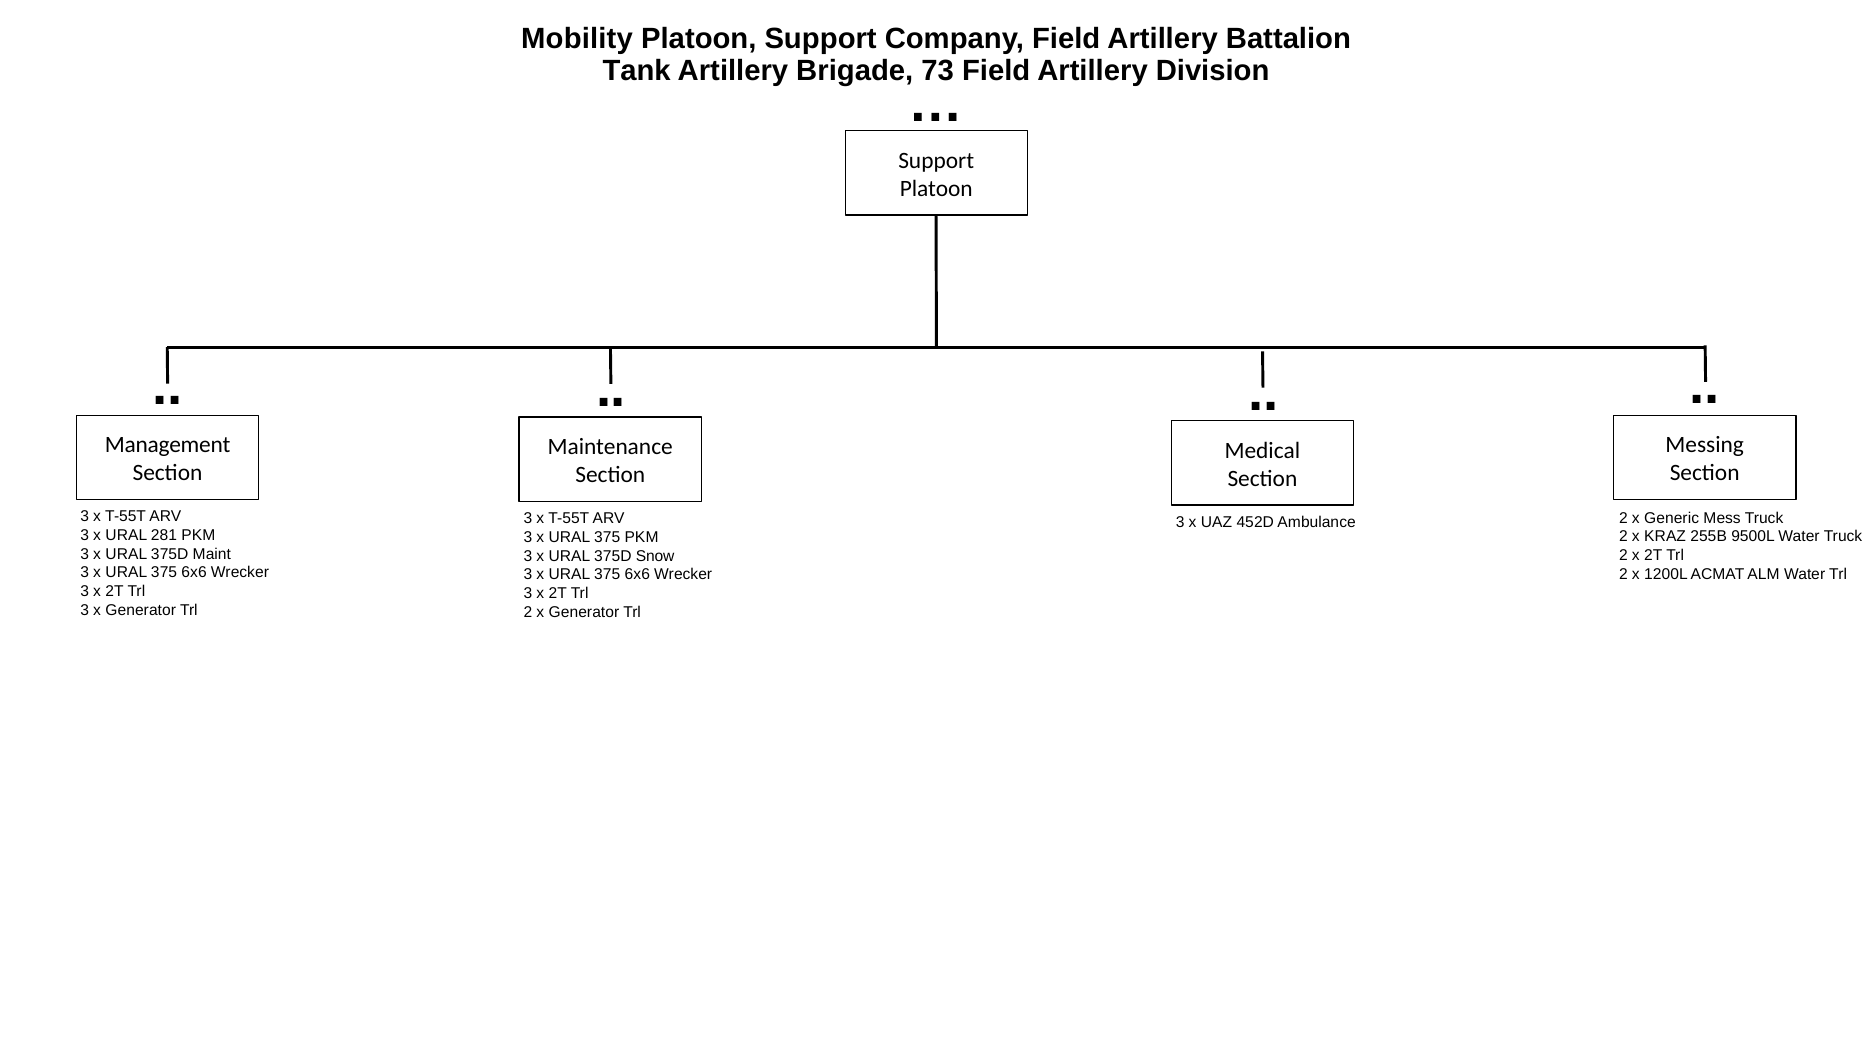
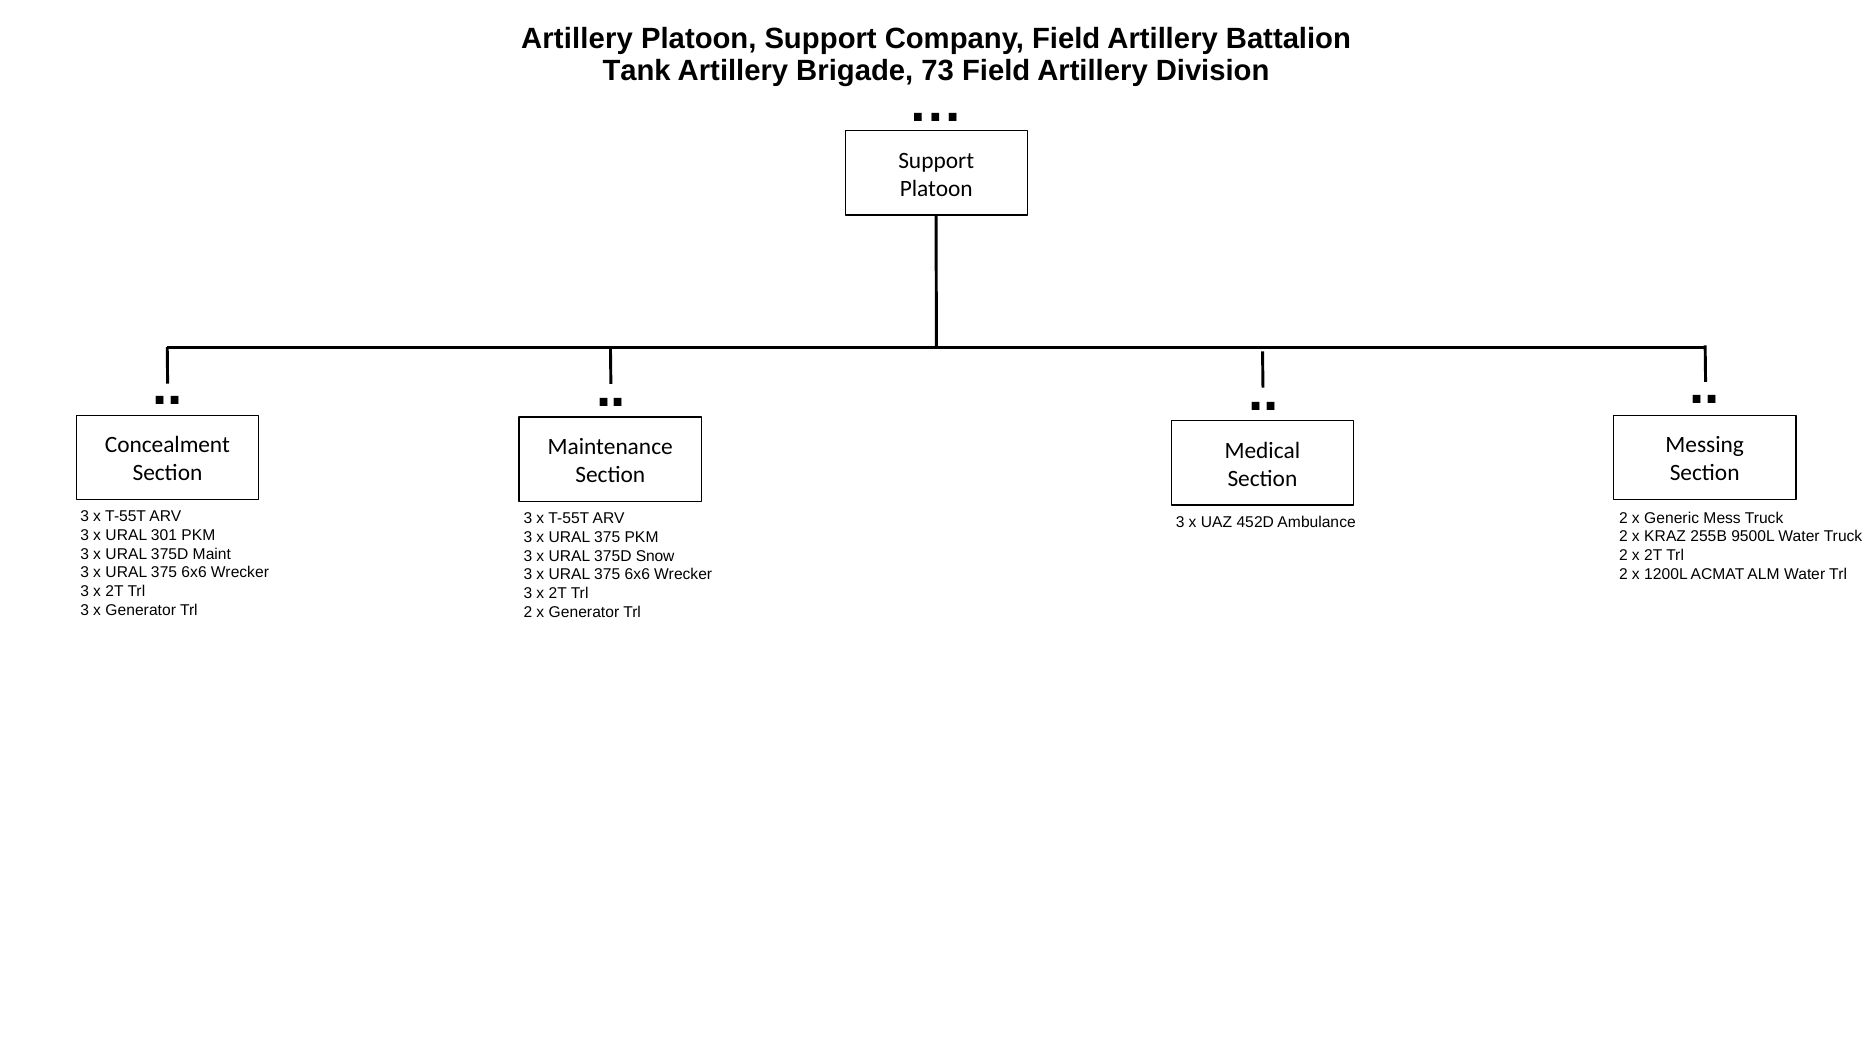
Mobility: Mobility -> Artillery (577, 39)
Management: Management -> Concealment (167, 445)
281: 281 -> 301 (164, 535)
